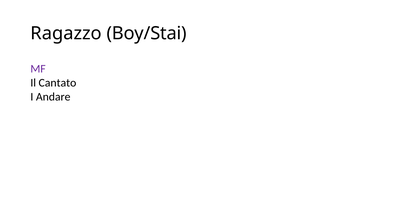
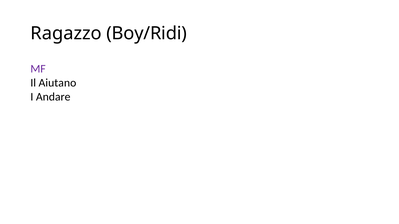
Boy/Stai: Boy/Stai -> Boy/Ridi (147, 34)
Cantato: Cantato -> Aiutano (57, 83)
